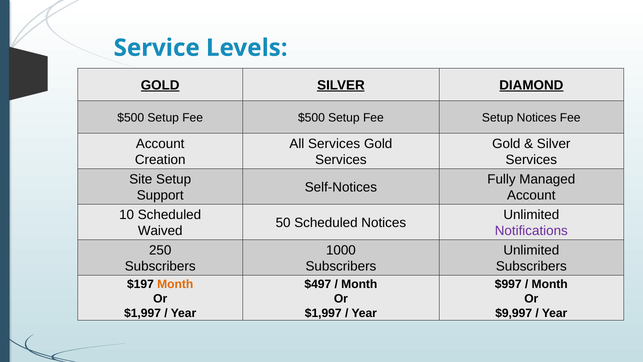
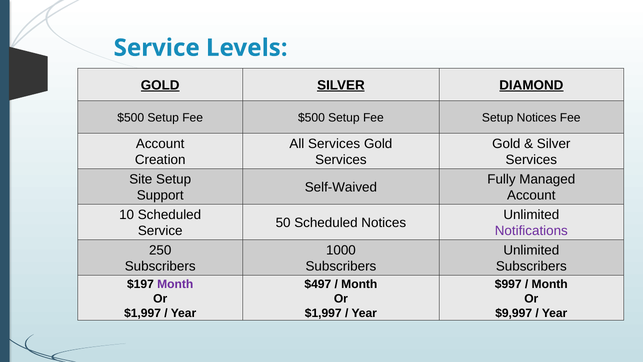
Self-Notices: Self-Notices -> Self-Waived (341, 187)
Waived: Waived -> Service (160, 231)
Month colour: orange -> purple (175, 284)
